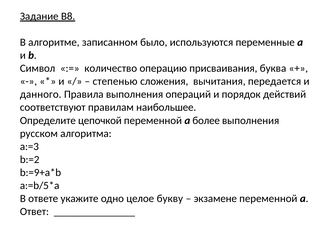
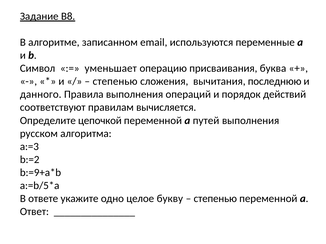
было: было -> email (154, 42)
количество: количество -> уменьшает (111, 69)
передается: передается -> последнюю (275, 82)
наибольшее: наибольшее -> вычисляется (166, 108)
более: более -> путей (206, 121)
экзамене: экзамене -> степенью (215, 199)
